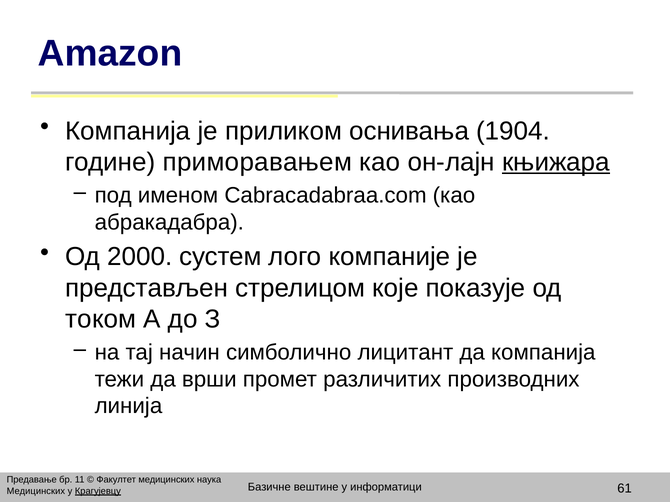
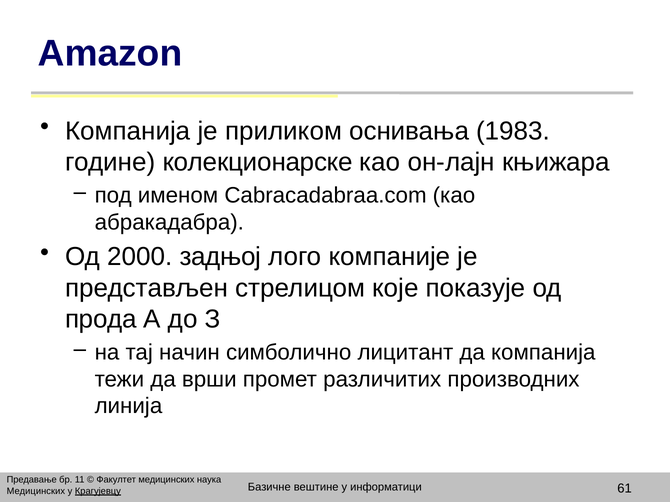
1904: 1904 -> 1983 (513, 131)
приморавањем: приморавањем -> колекционарске (258, 162)
књижара underline: present -> none (556, 162)
сyстем: сyстем -> задњој (220, 257)
током: током -> прода (101, 319)
